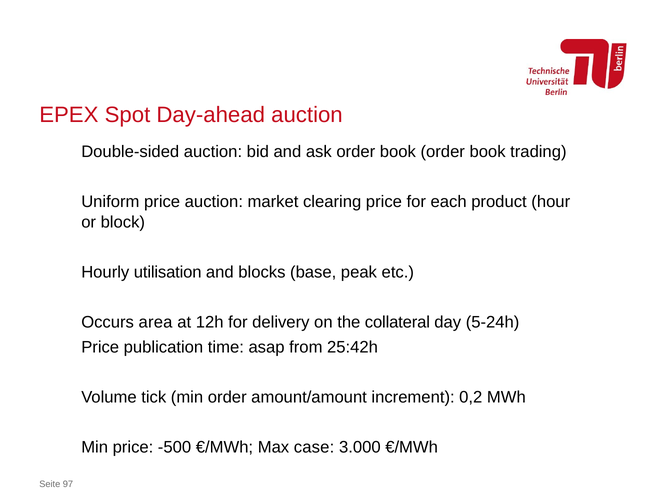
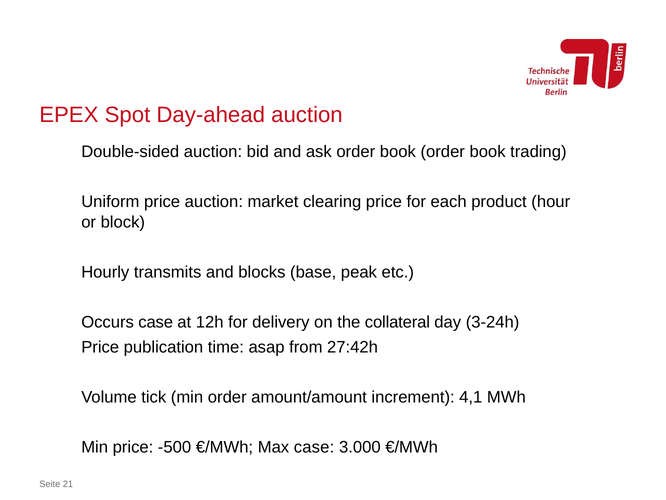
utilisation: utilisation -> transmits (168, 272)
Occurs area: area -> case (156, 322)
5-24h: 5-24h -> 3-24h (493, 322)
25:42h: 25:42h -> 27:42h (352, 347)
0,2: 0,2 -> 4,1 (471, 397)
97: 97 -> 21 (68, 484)
